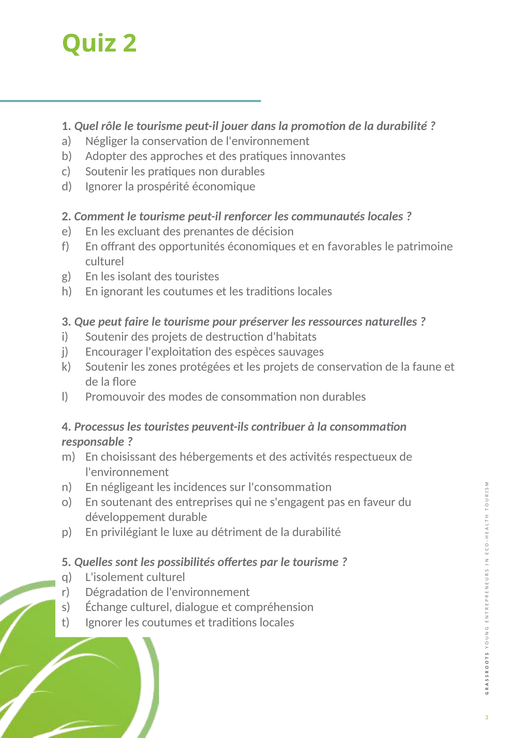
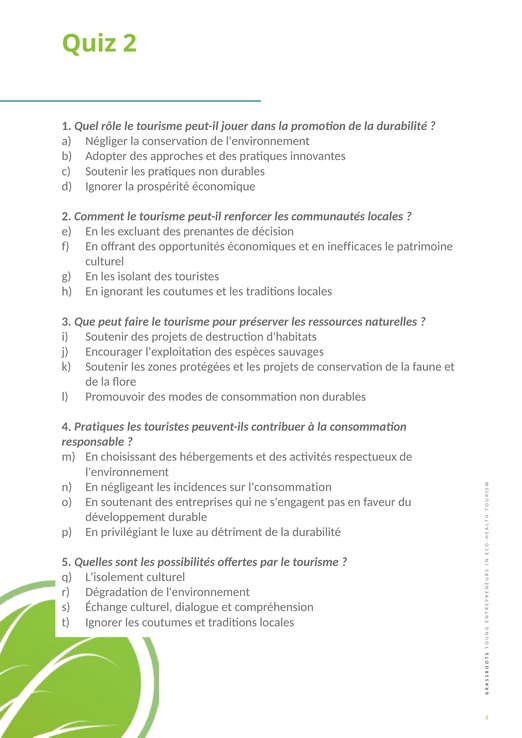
favorables: favorables -> inefficaces (355, 246)
4 Processus: Processus -> Pratiques (99, 427)
